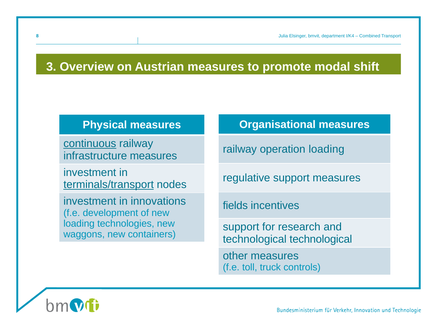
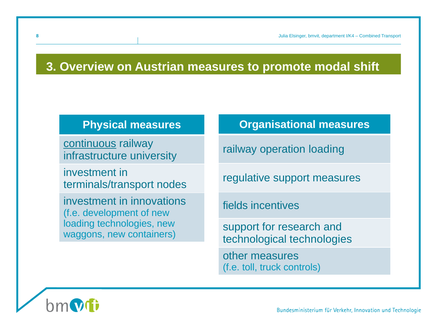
infrastructure measures: measures -> university (153, 156)
terminals/transport underline: present -> none (109, 185)
technological technological: technological -> technologies (321, 239)
